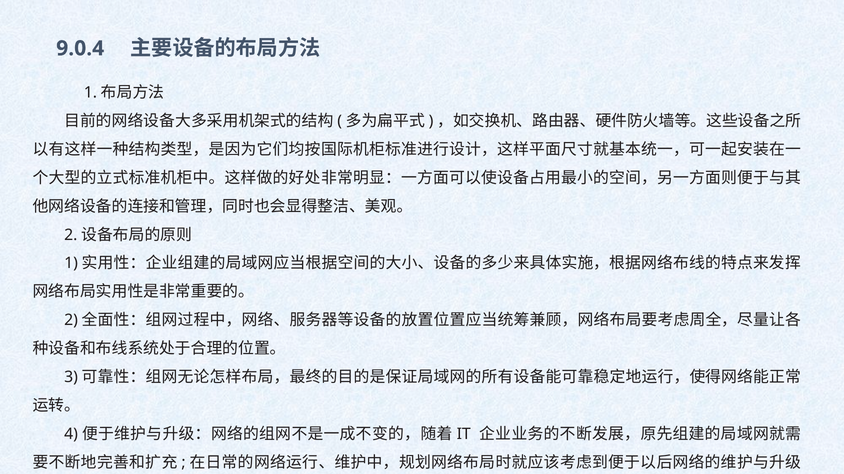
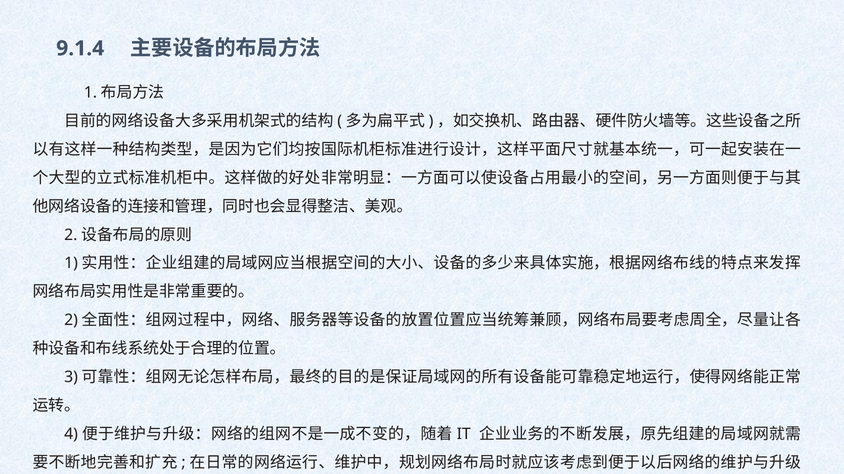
9.0.4: 9.0.4 -> 9.1.4 (80, 48)
